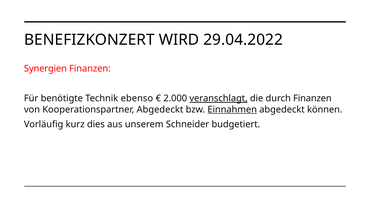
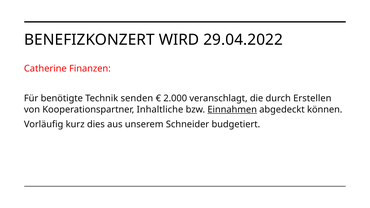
Synergien: Synergien -> Catherine (45, 69)
ebenso: ebenso -> senden (137, 98)
veranschlagt underline: present -> none (218, 98)
durch Finanzen: Finanzen -> Erstellen (312, 98)
Kooperationspartner Abgedeckt: Abgedeckt -> Inhaltliche (160, 110)
